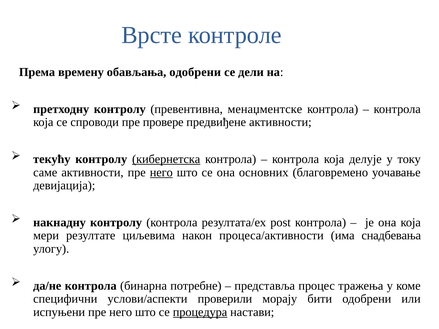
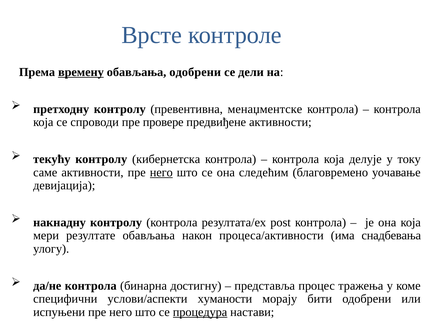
времену underline: none -> present (81, 72)
кибернетска underline: present -> none (166, 159)
основних: основних -> следећим (264, 172)
резултате циљевима: циљевима -> обављања (149, 236)
потребне: потребне -> достигну (196, 286)
проверили: проверили -> хуманости (225, 299)
